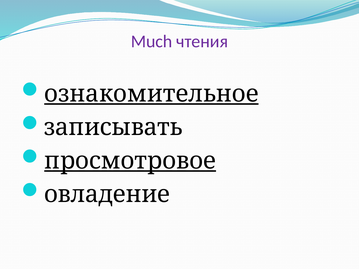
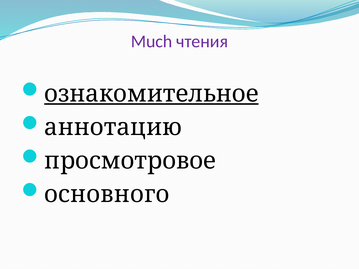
записывать: записывать -> аннотацию (113, 127)
просмотровое underline: present -> none (130, 161)
овладение: овладение -> основного (107, 194)
